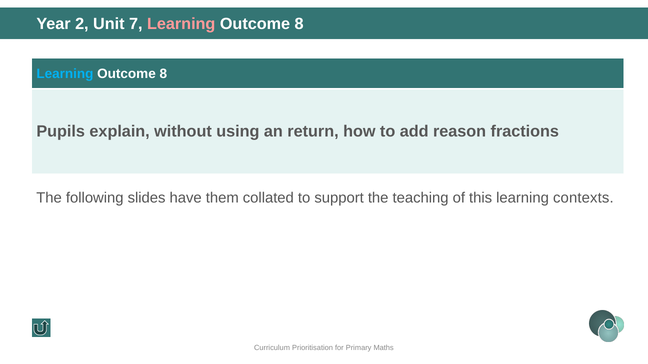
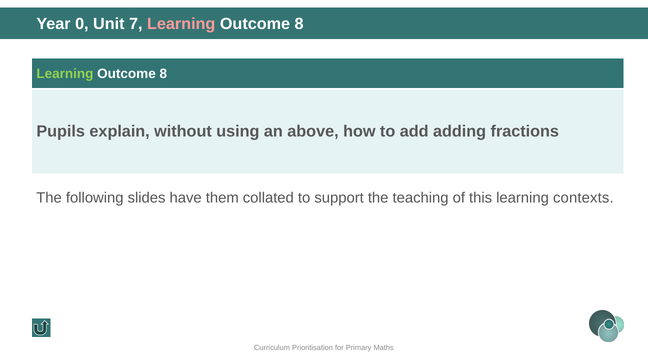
2: 2 -> 0 (82, 24)
Learning colour: light blue -> light green (65, 74)
return: return -> above (313, 132)
reason: reason -> adding (460, 132)
